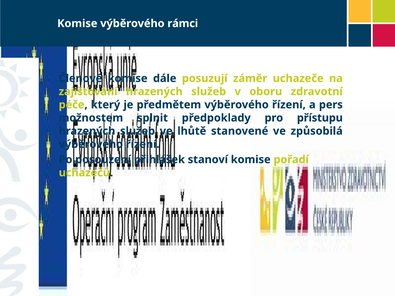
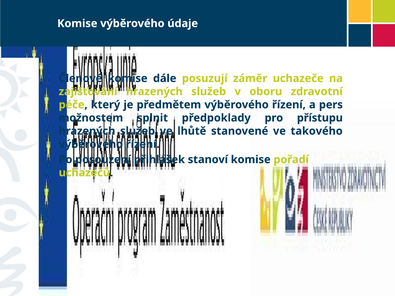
rámci: rámci -> údaje (183, 23)
způsobilá: způsobilá -> takového (317, 131)
